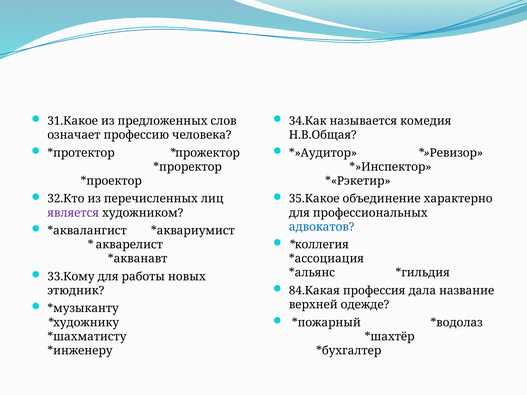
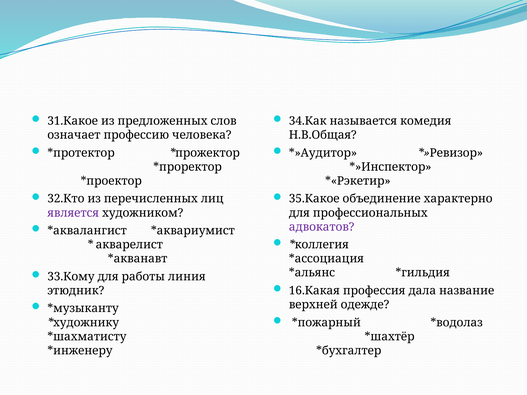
адвокатов colour: blue -> purple (322, 227)
новых: новых -> линия (187, 277)
84.Какая: 84.Какая -> 16.Какая (314, 291)
